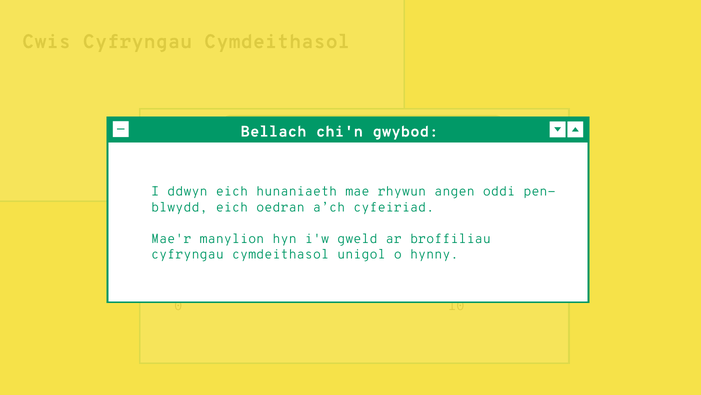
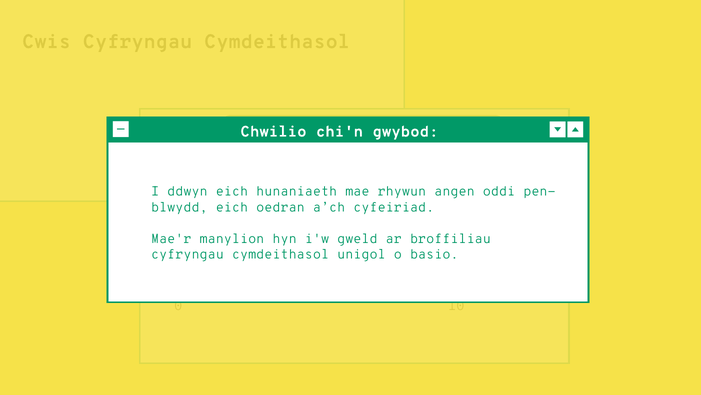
Bellach: Bellach -> Chwilio (274, 131)
hynny: hynny -> basio (434, 254)
